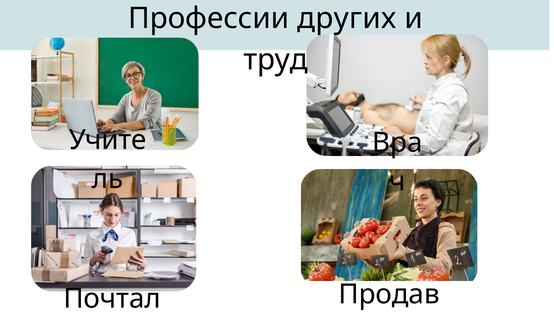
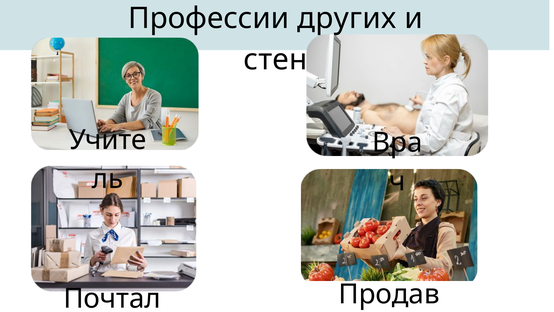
труд: труд -> стен (275, 60)
